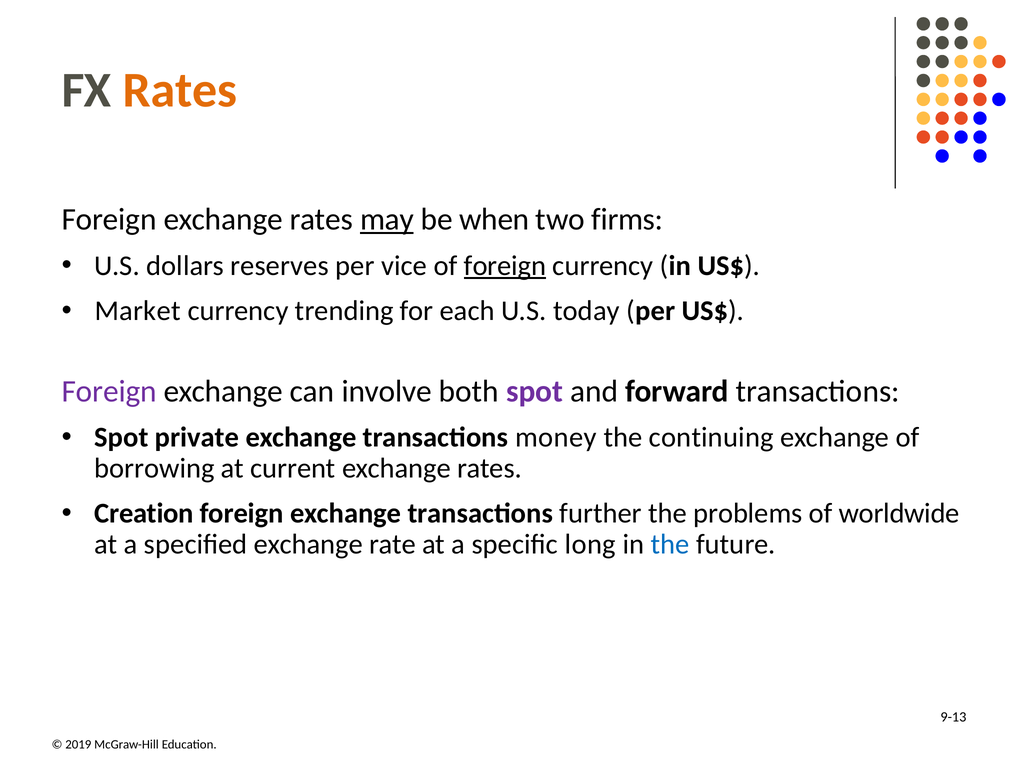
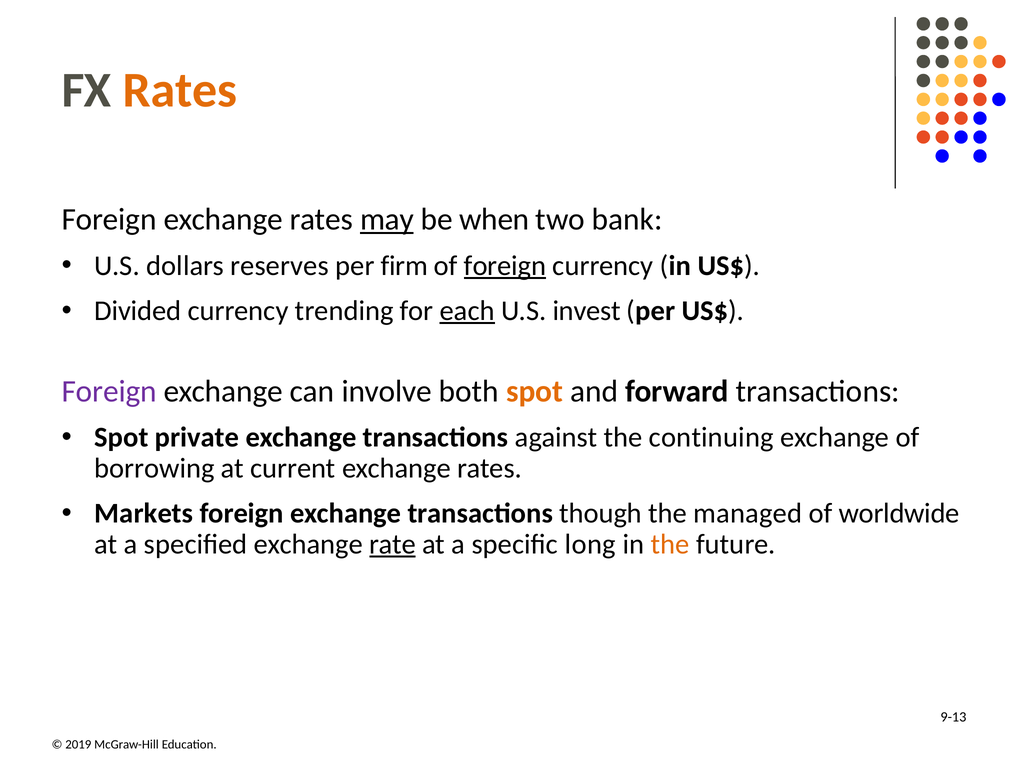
firms: firms -> bank (627, 219)
vice: vice -> firm (404, 266)
Market: Market -> Divided (138, 311)
each underline: none -> present (467, 311)
today: today -> invest (587, 311)
spot colour: purple -> orange (535, 391)
money: money -> against (556, 437)
Creation: Creation -> Markets (144, 513)
further: further -> though (601, 513)
problems: problems -> managed (748, 513)
rate underline: none -> present (393, 544)
the colour: blue -> orange (670, 544)
